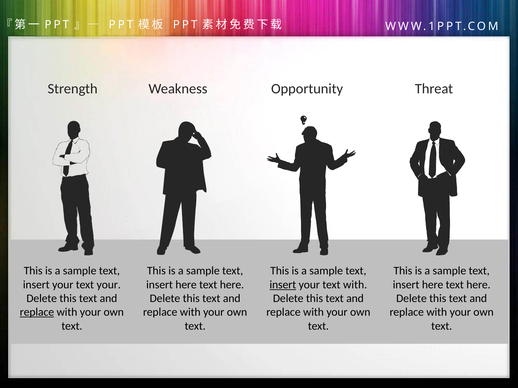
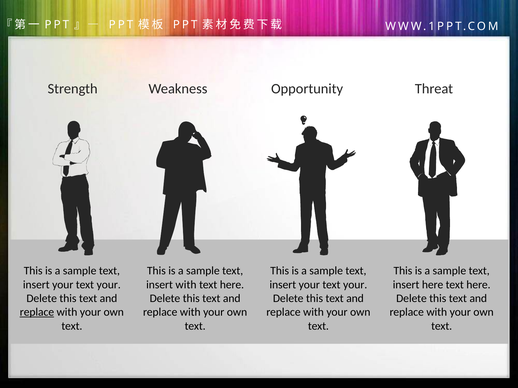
here: here -> with (186, 285)
insert underline: present -> none (283, 285)
with: with -> your (355, 285)
